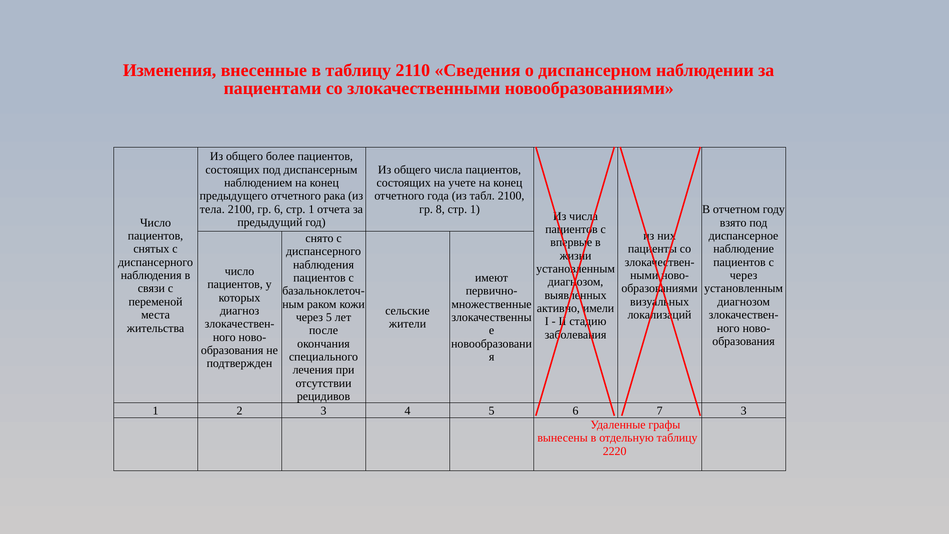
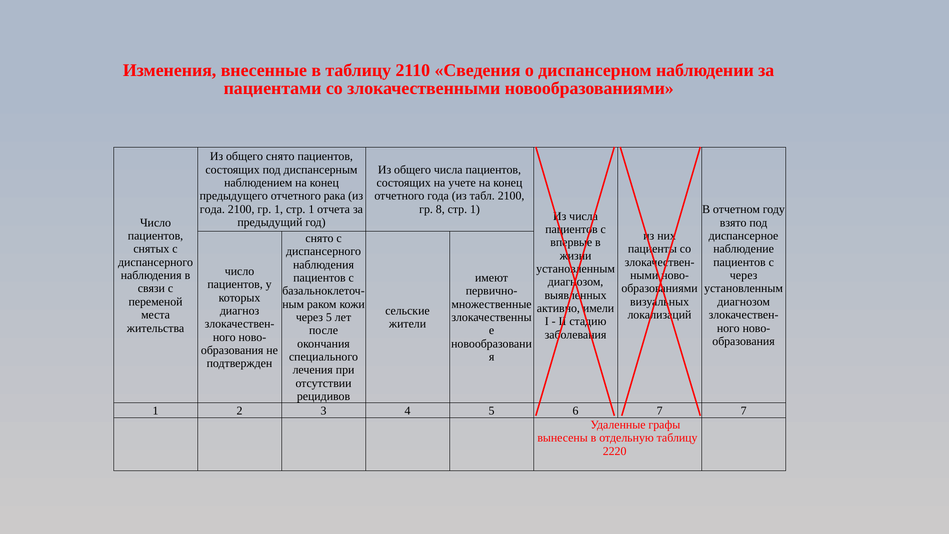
общего более: более -> снято (280, 156)
тела: тела -> года (212, 209)
гр 6: 6 -> 1 (279, 209)
7 3: 3 -> 7 (744, 410)
